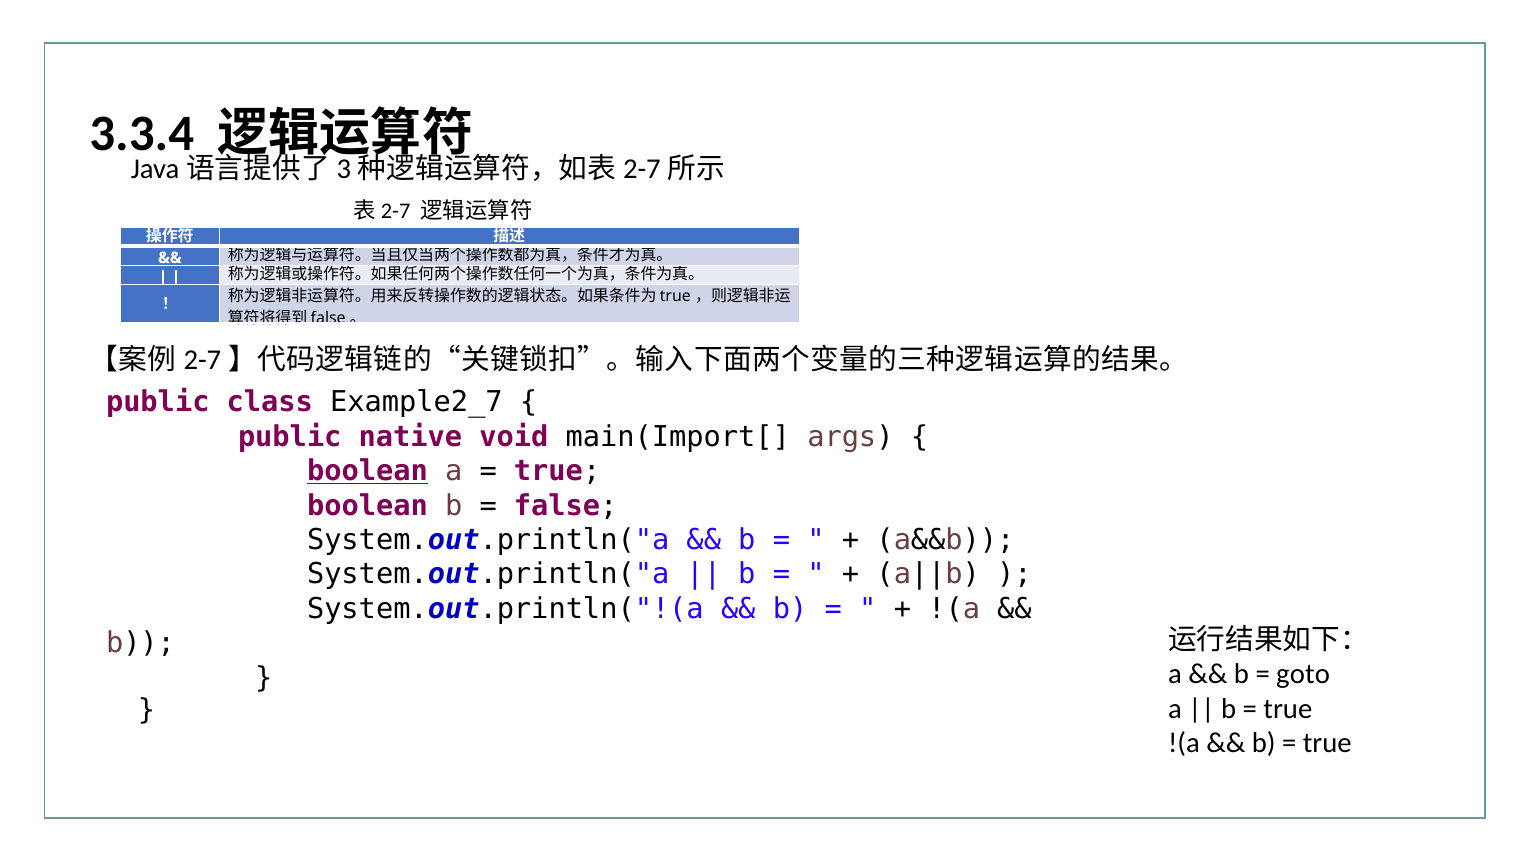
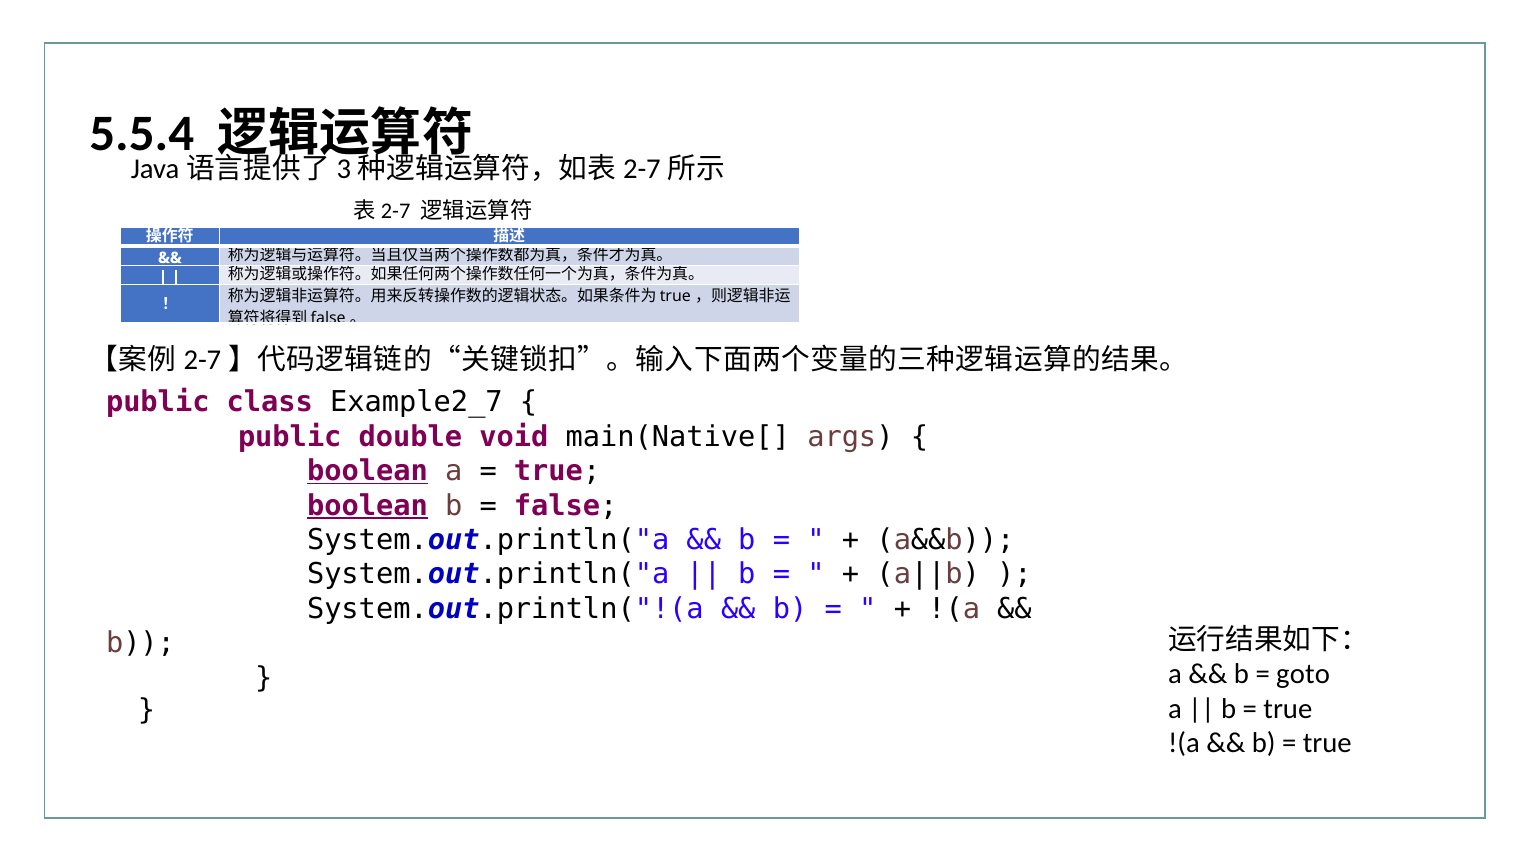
3.3.4: 3.3.4 -> 5.5.4 (142, 133)
native: native -> double (410, 436)
main(Import[: main(Import[ -> main(Native[ (678, 436)
boolean underline: none -> present (367, 505)
